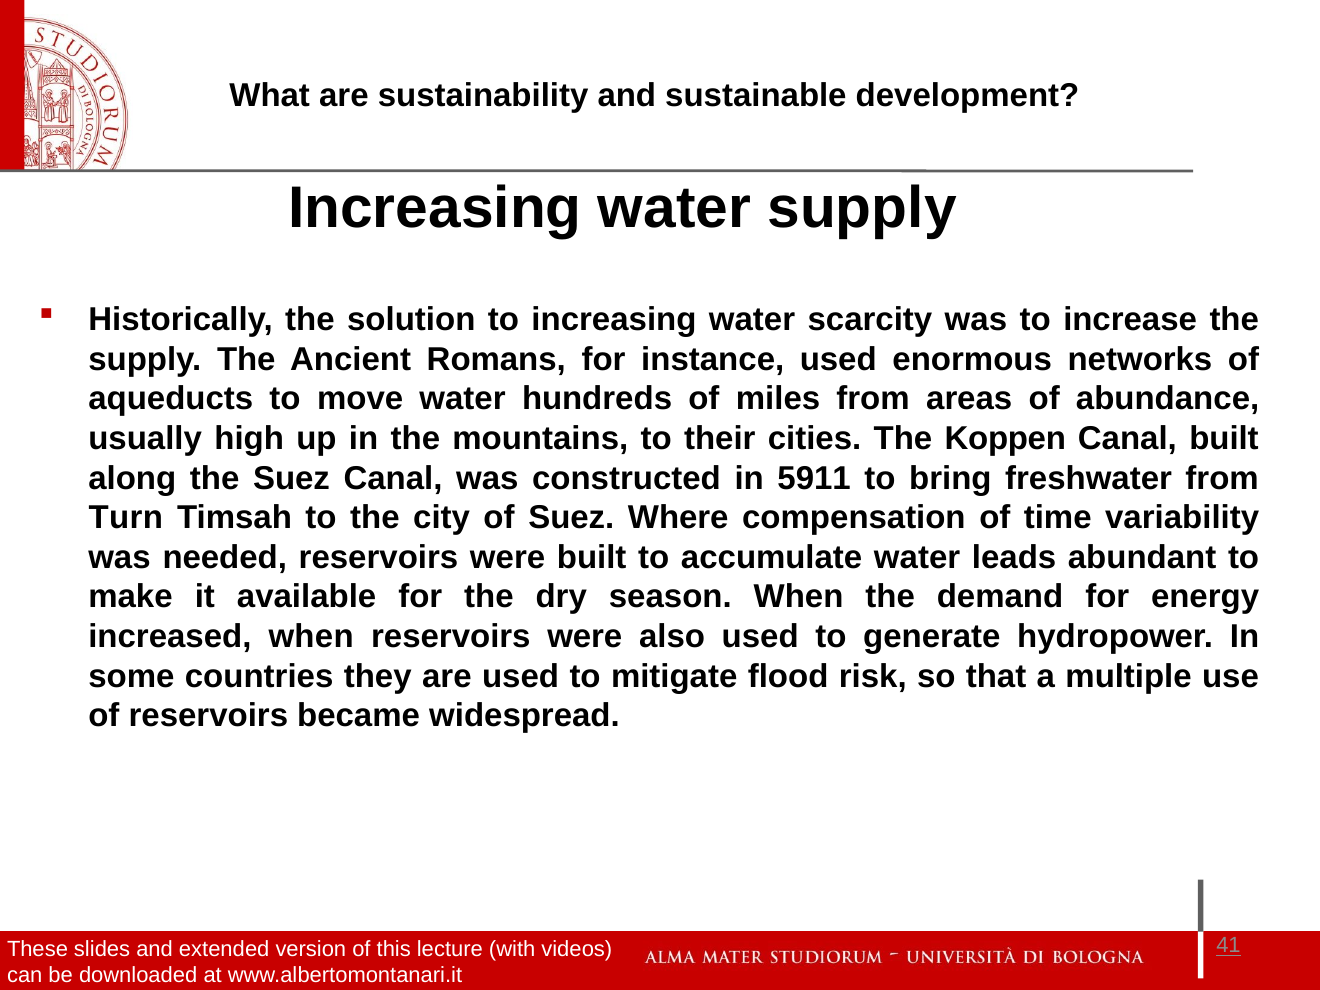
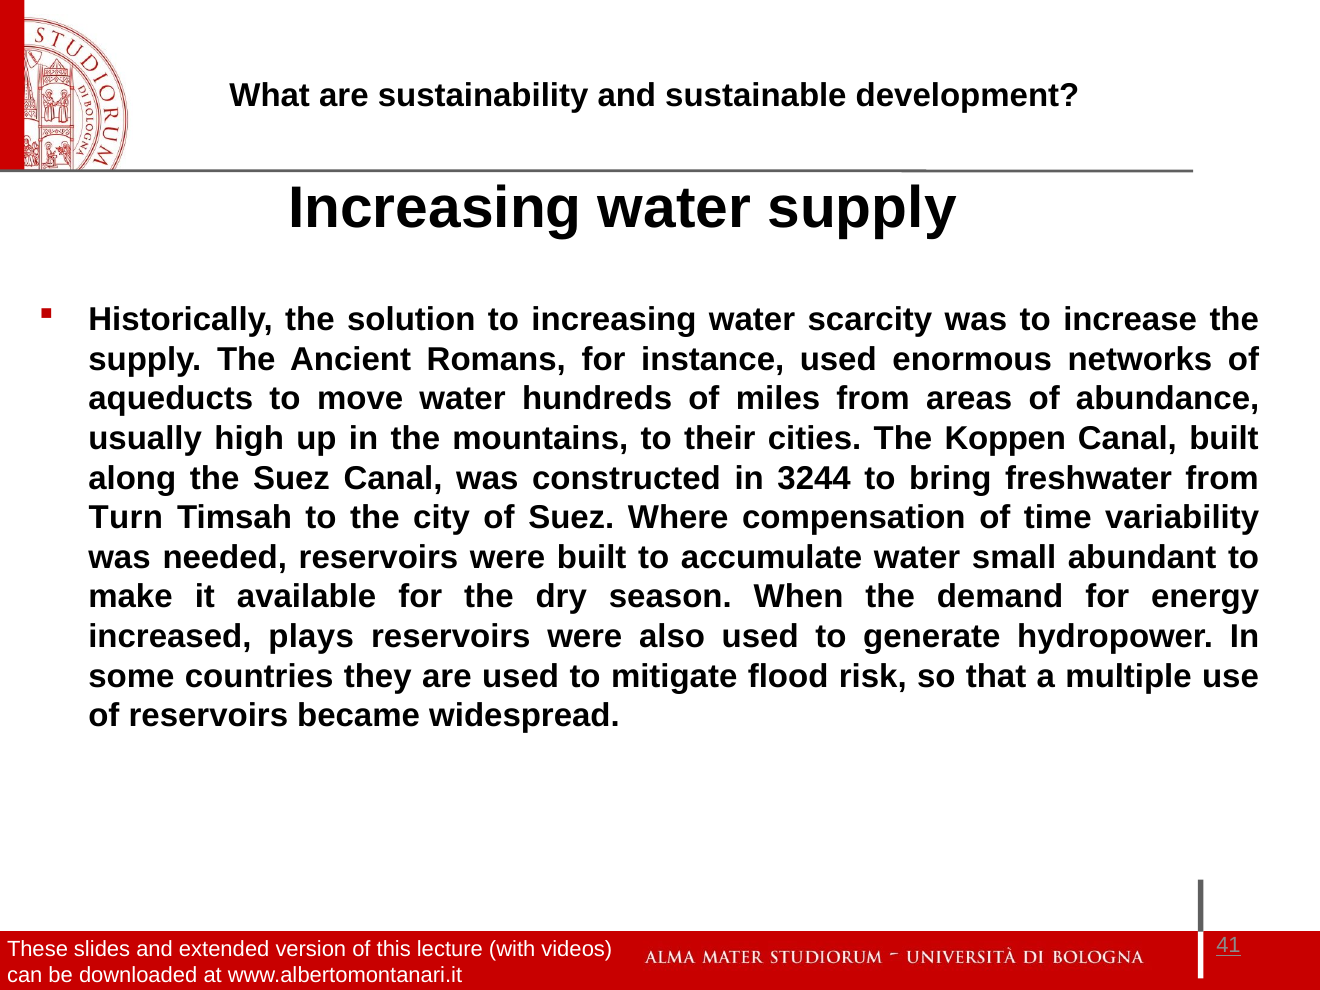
5911: 5911 -> 3244 (814, 478)
leads: leads -> small (1014, 557)
increased when: when -> plays (311, 637)
